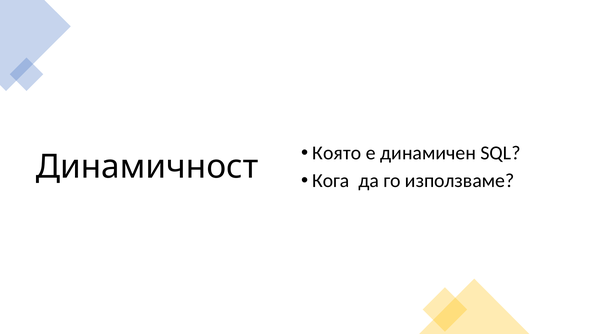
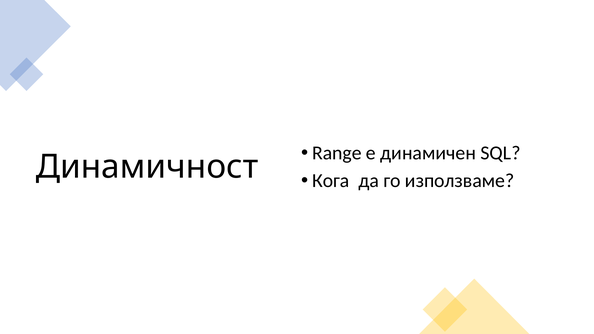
Която: Която -> Range (337, 153)
